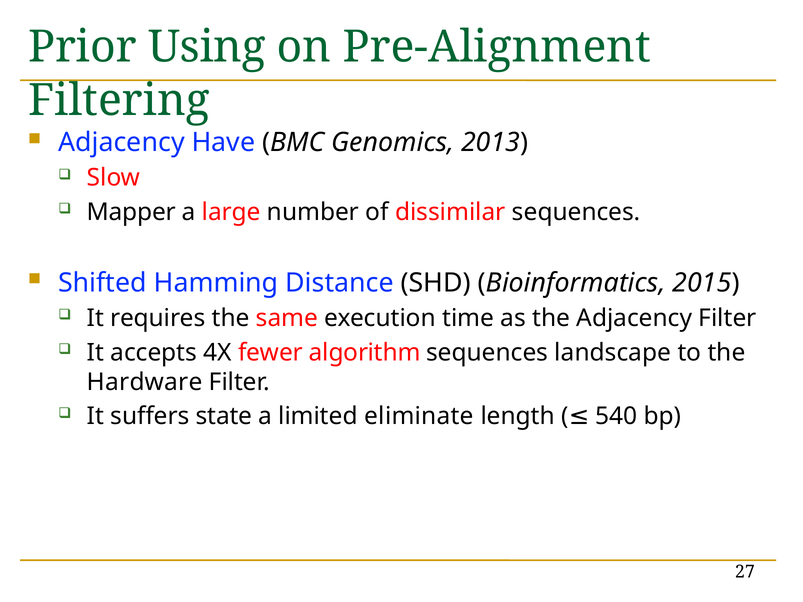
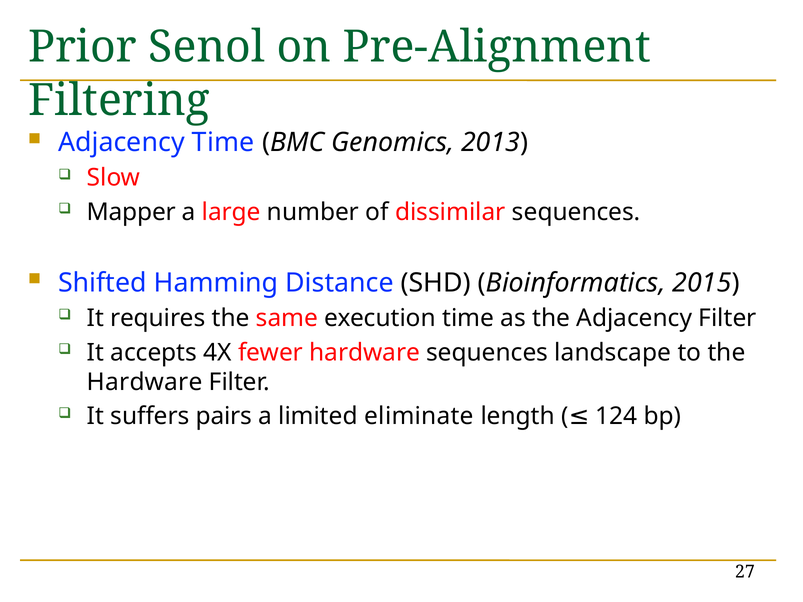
Using: Using -> Senol (207, 47)
Adjacency Have: Have -> Time (223, 142)
fewer algorithm: algorithm -> hardware (365, 353)
state: state -> pairs (224, 416)
540: 540 -> 124 (616, 416)
